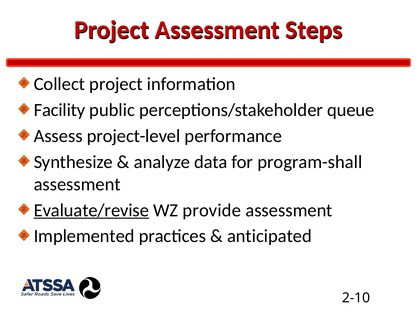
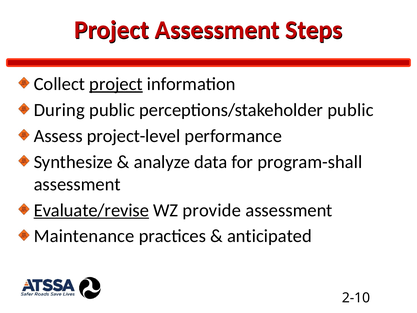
project underline: none -> present (116, 84)
Facility: Facility -> During (59, 110)
perceptions/stakeholder queue: queue -> public (351, 110)
Implemented: Implemented -> Maintenance (84, 236)
